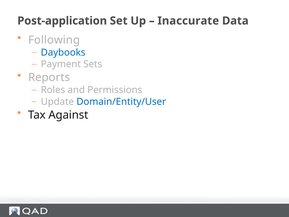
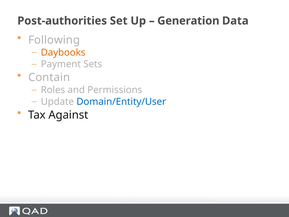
Post-application: Post-application -> Post-authorities (62, 21)
Inaccurate: Inaccurate -> Generation (188, 21)
Daybooks colour: blue -> orange (63, 52)
Reports: Reports -> Contain (49, 77)
